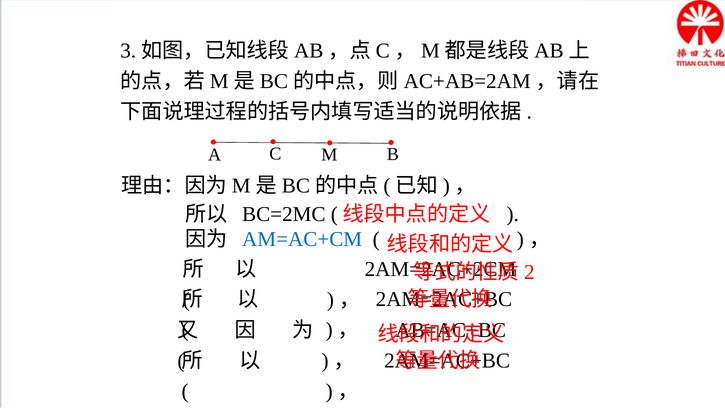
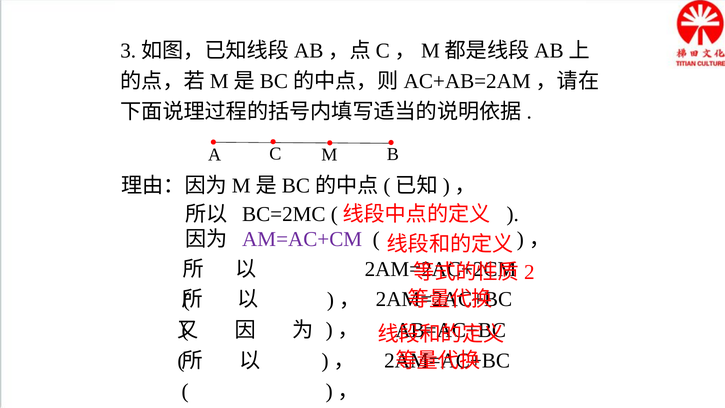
AM=AC+CM colour: blue -> purple (302, 239)
